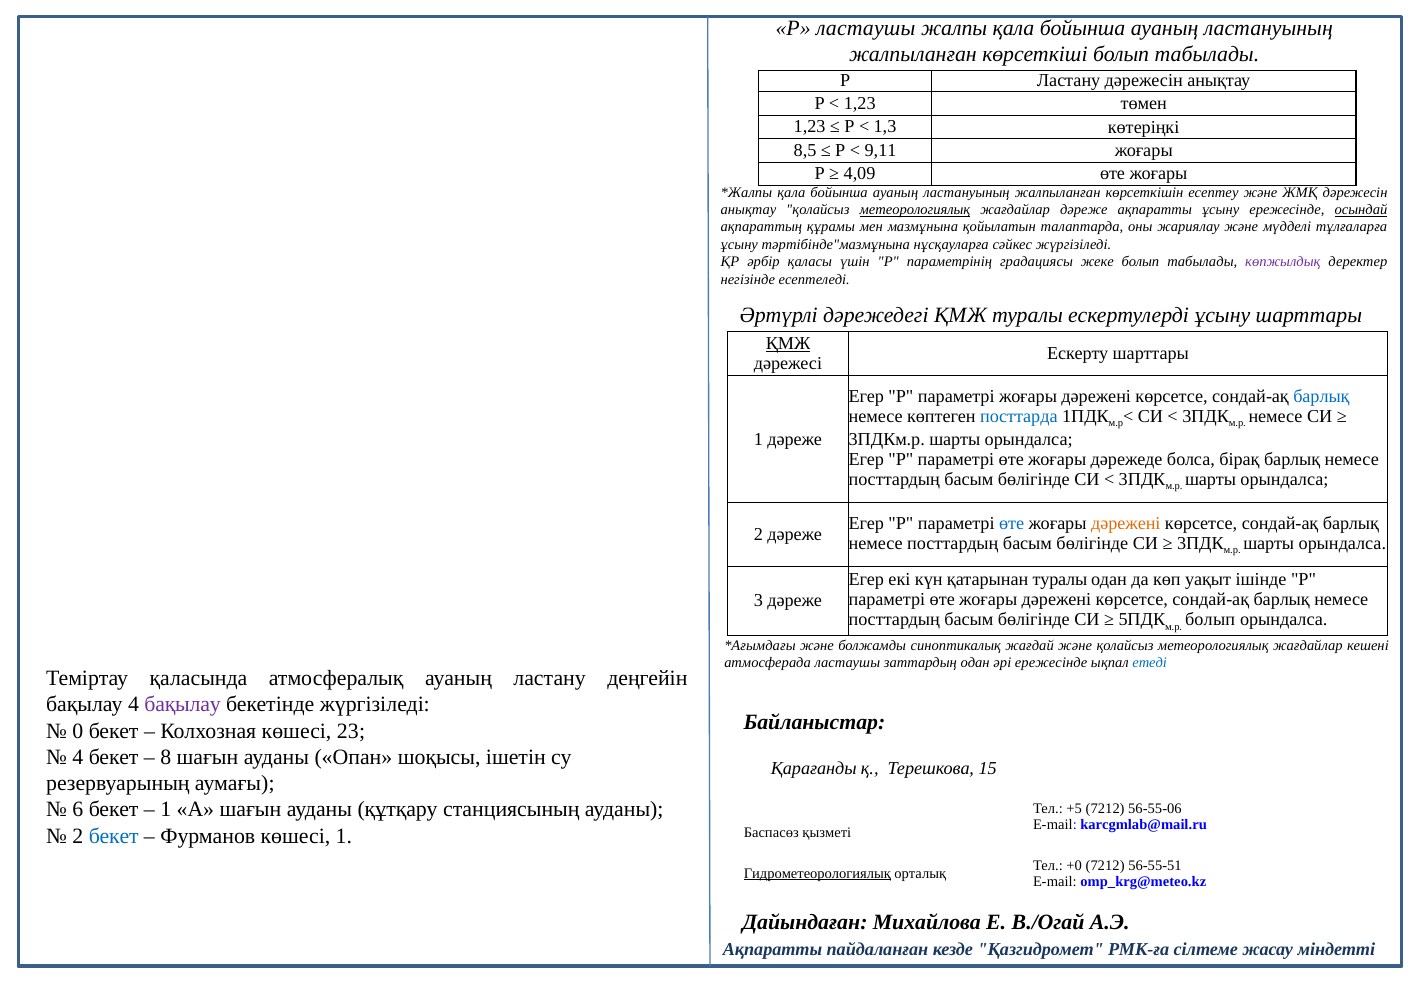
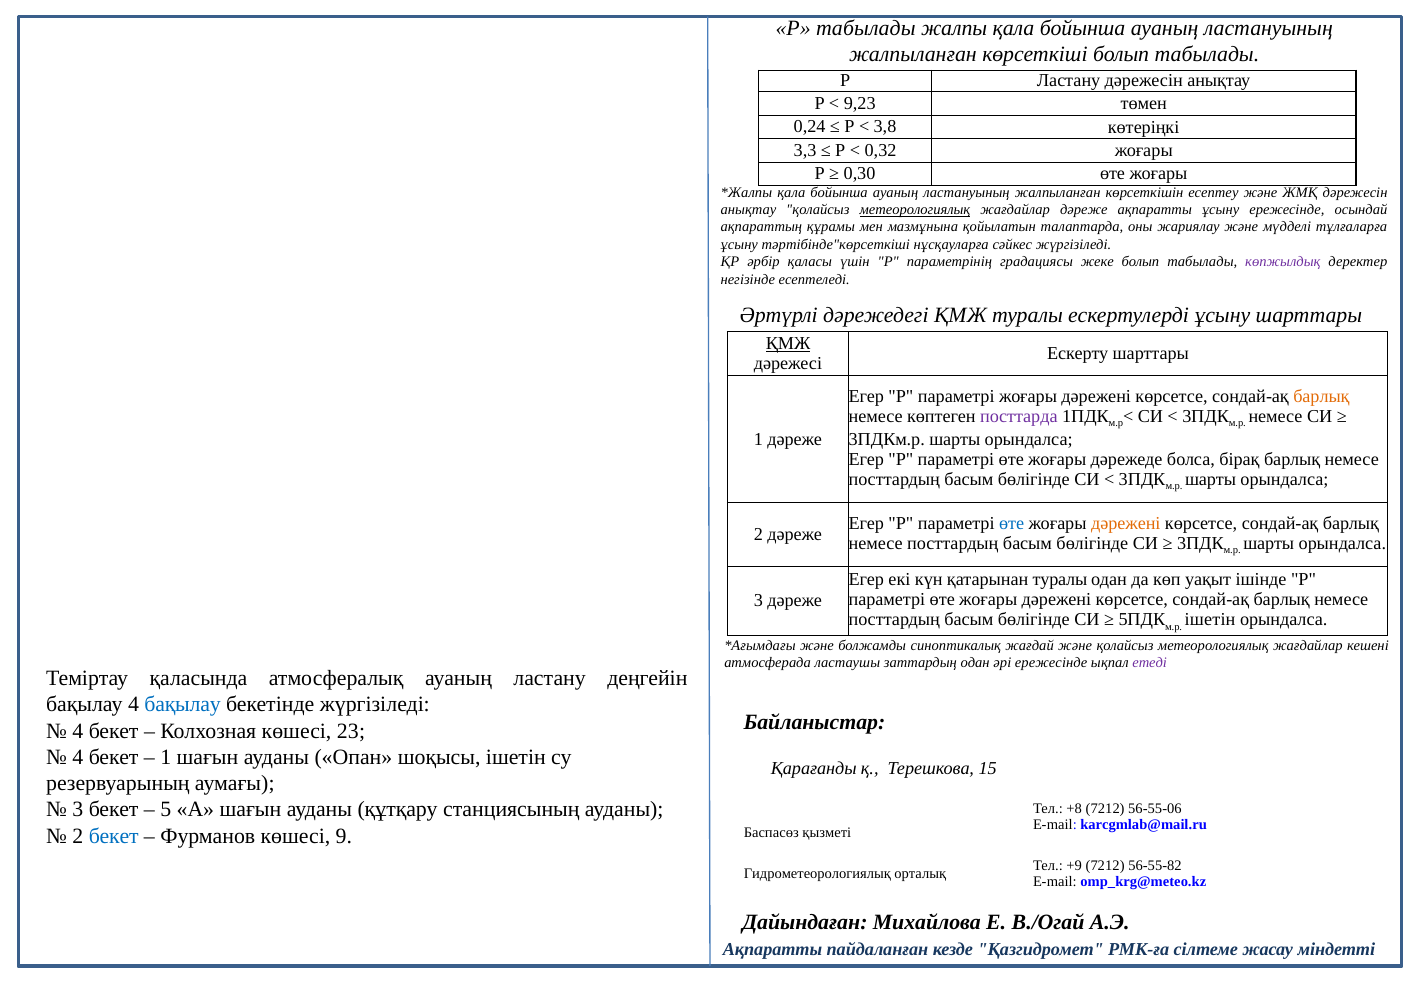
Р ластаушы: ластаушы -> табылады (866, 28)
1,23: 1,23 -> 9,23 (860, 103)
1,23: 1,23 -> 0,24 (810, 127)
1,3: 1,3 -> 3,8 (885, 127)
8,5: 8,5 -> 3,3 (805, 150)
9,11: 9,11 -> 0,32 (881, 150)
4,09: 4,09 -> 0,30 (860, 174)
осындай underline: present -> none (1361, 210)
тәртібінде"мазмұнына: тәртібінде"мазмұнына -> тәртібінде"көрсеткіші (836, 245)
барлық colour: blue -> orange (1321, 396)
посттарда colour: blue -> purple (1019, 416)
болып: болып -> ішетін (1210, 619)
етеді colour: blue -> purple (1150, 663)
бақылау colour: purple -> blue (183, 705)
0: 0 -> 4 (78, 731)
8: 8 -> 1 (166, 757)
6: 6 -> 3 (78, 810)
1: 1 -> 5 (166, 810)
+5: +5 -> +8 (1074, 809)
көшесі 1: 1 -> 9 (344, 836)
+0: +0 -> +9 (1074, 865)
56-55-51: 56-55-51 -> 56-55-82 (1155, 865)
Гидрометеорологиялық underline: present -> none (817, 873)
